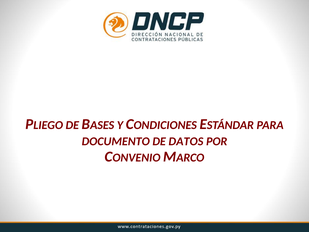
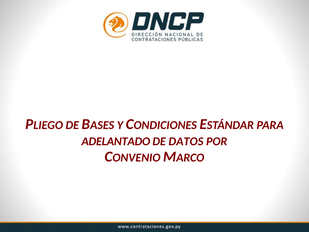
DOCUMENTO: DOCUMENTO -> ADELANTADO (116, 141)
